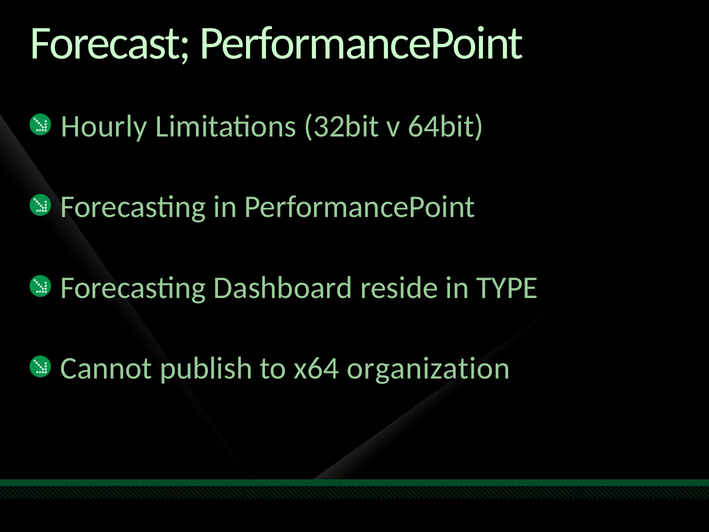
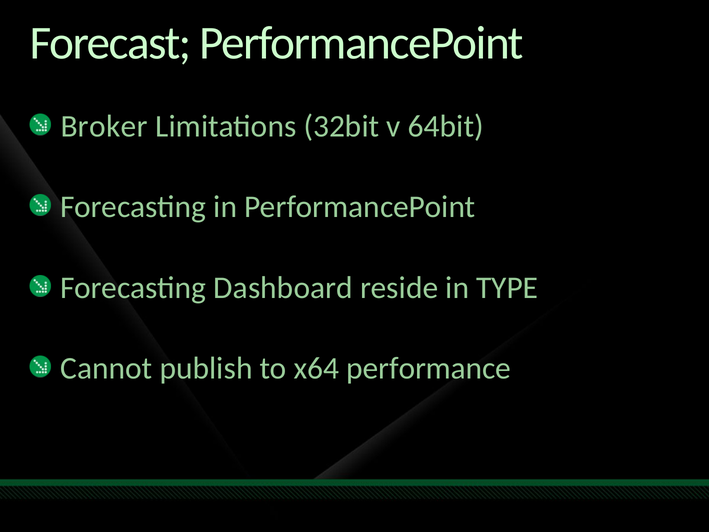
Hourly: Hourly -> Broker (104, 126)
organization: organization -> performance (429, 368)
